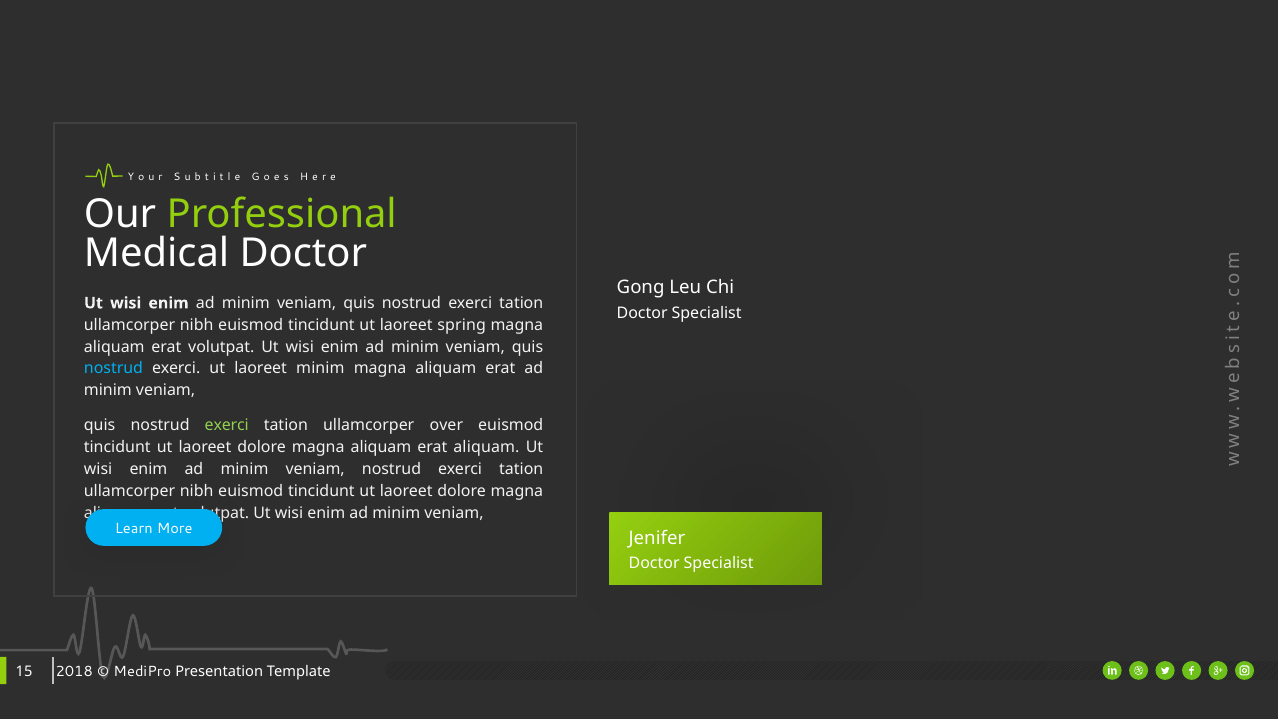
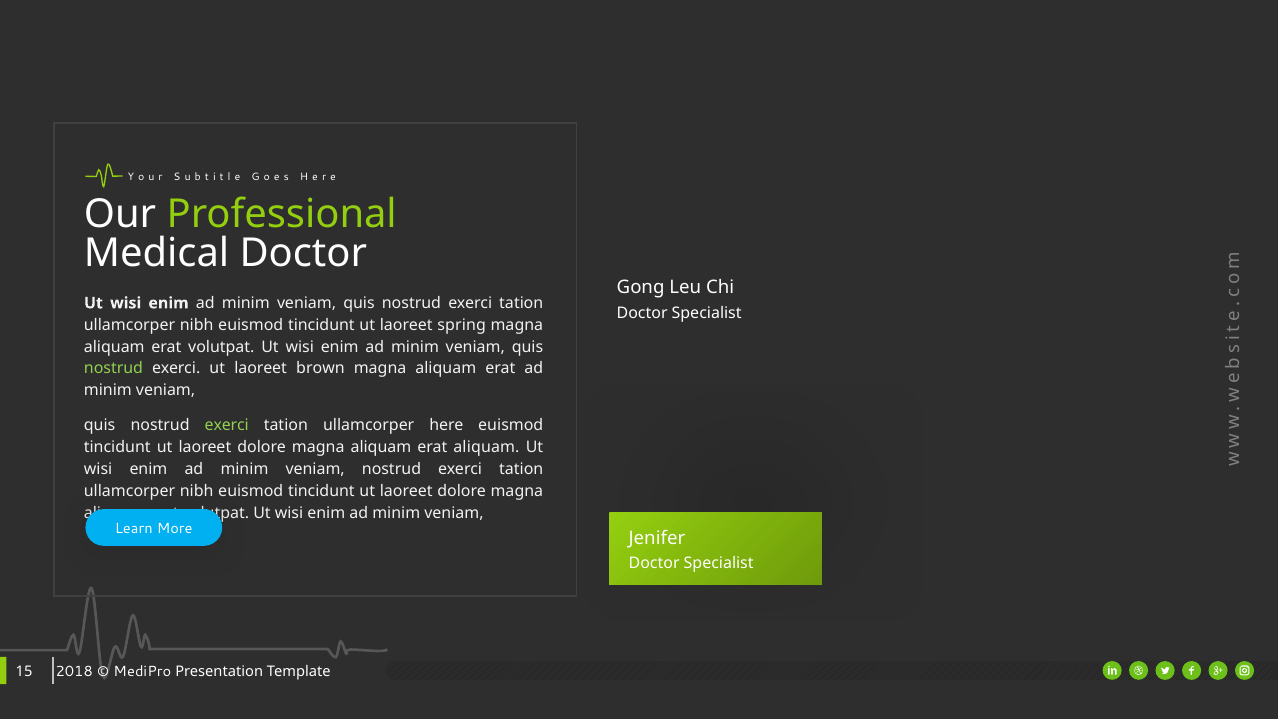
nostrud colour: light blue -> light green (114, 369)
laoreet minim: minim -> brown (320, 369)
over: over -> here (446, 426)
